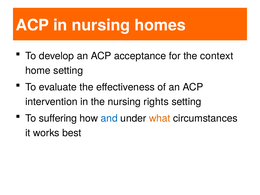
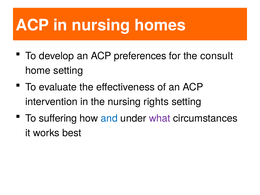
acceptance: acceptance -> preferences (140, 56)
context: context -> consult (217, 56)
what colour: orange -> purple (160, 118)
